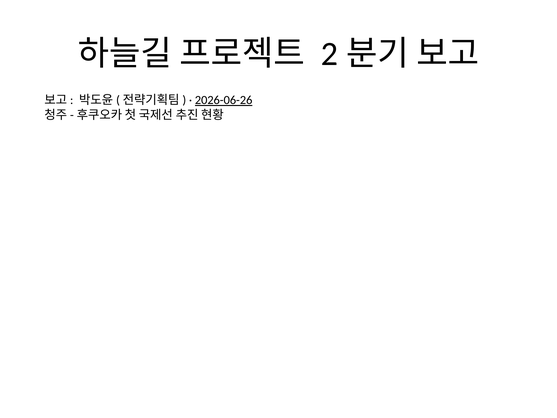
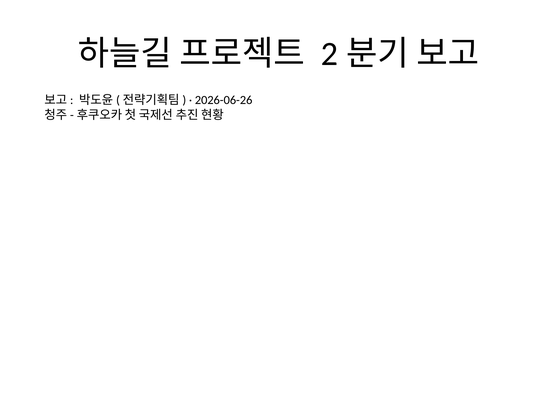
2026-06-26 underline: present -> none (224, 100)
